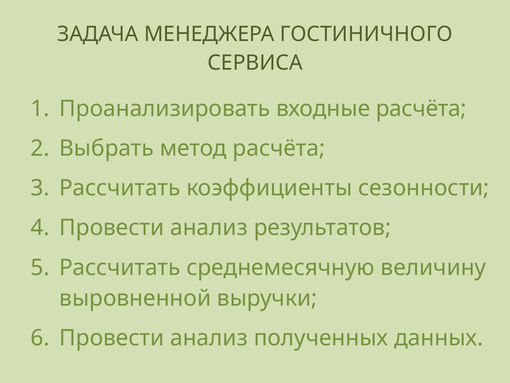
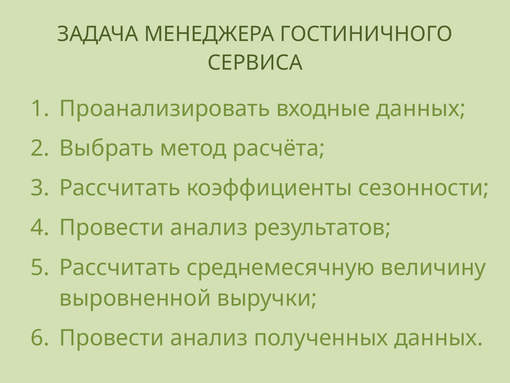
входные расчёта: расчёта -> данных (421, 109)
